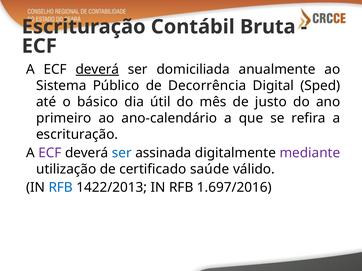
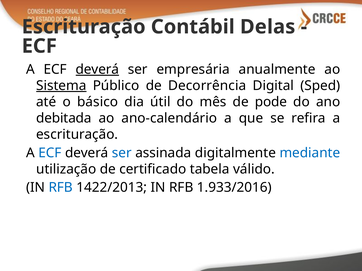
Bruta: Bruta -> Delas (268, 27)
domiciliada: domiciliada -> empresária (193, 70)
Sistema underline: none -> present (61, 86)
justo: justo -> pode (271, 102)
primeiro: primeiro -> debitada (64, 118)
ECF colour: purple -> blue (50, 153)
mediante colour: purple -> blue (310, 153)
saúde: saúde -> tabela (210, 169)
1.697/2016: 1.697/2016 -> 1.933/2016 (234, 188)
